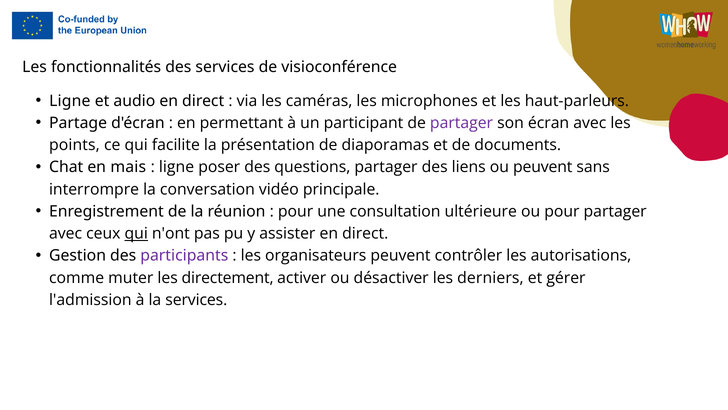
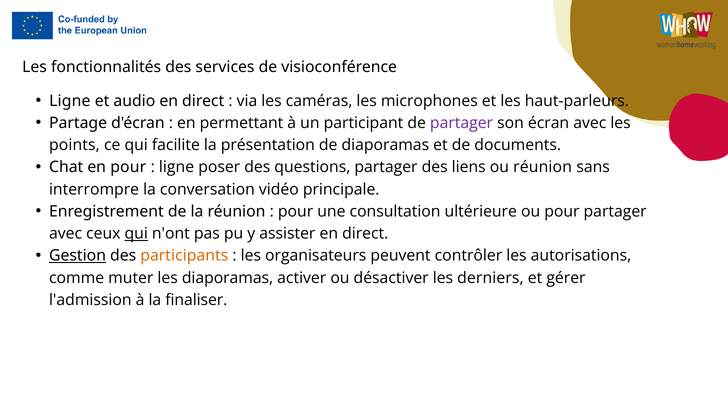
en mais: mais -> pour (128, 167)
ou peuvent: peuvent -> réunion (543, 167)
Gestion underline: none -> present (78, 255)
participants colour: purple -> orange (184, 255)
les directement: directement -> diaporamas (228, 277)
la services: services -> finaliser (196, 300)
